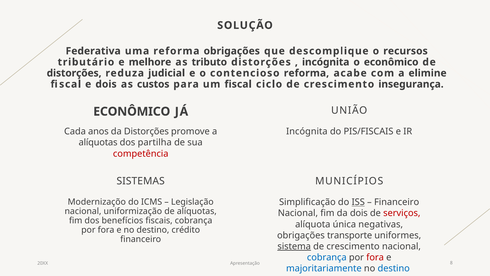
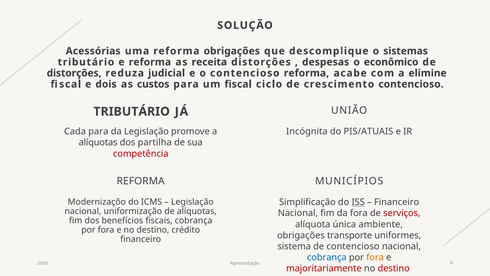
Federativa: Federativa -> Acessórias (93, 51)
recursos: recursos -> sistemas (406, 51)
e melhore: melhore -> reforma (150, 62)
tributo: tributo -> receita (209, 62)
incógnita: incógnita -> despesas (326, 62)
crescimento insegurança: insegurança -> contencioso (411, 84)
ECONÔMICO: ECONÔMICO -> TRIBUTÁRIO (132, 111)
Cada anos: anos -> para (98, 131)
da Distorções: Distorções -> Legislação (146, 131)
PIS/FISCAIS: PIS/FISCAIS -> PIS/ATUAIS (368, 131)
SISTEMAS: SISTEMAS -> REFORMA (141, 181)
da dois: dois -> fora (359, 213)
negativas: negativas -> ambiente (381, 224)
sistema underline: present -> none (294, 246)
crescimento: crescimento -> contencioso (353, 246)
fora colour: red -> orange (375, 257)
majoritariamente colour: blue -> red (324, 268)
destino colour: blue -> red (394, 268)
